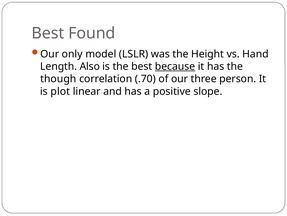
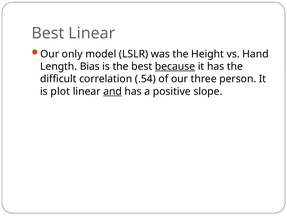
Best Found: Found -> Linear (92, 33)
Also: Also -> Bias (90, 66)
though: though -> difficult (58, 79)
.70: .70 -> .54 (145, 79)
and underline: none -> present (113, 91)
